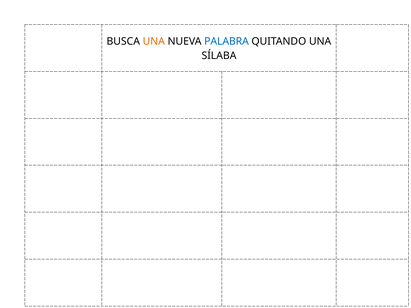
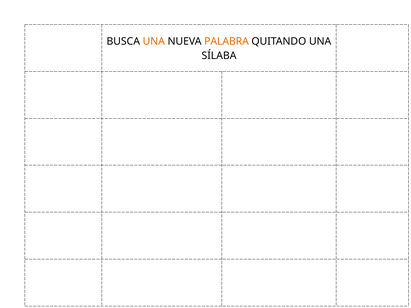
PALABRA colour: blue -> orange (227, 41)
